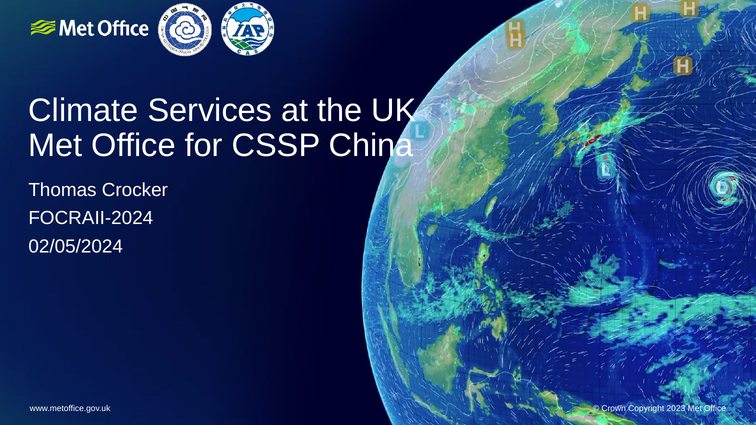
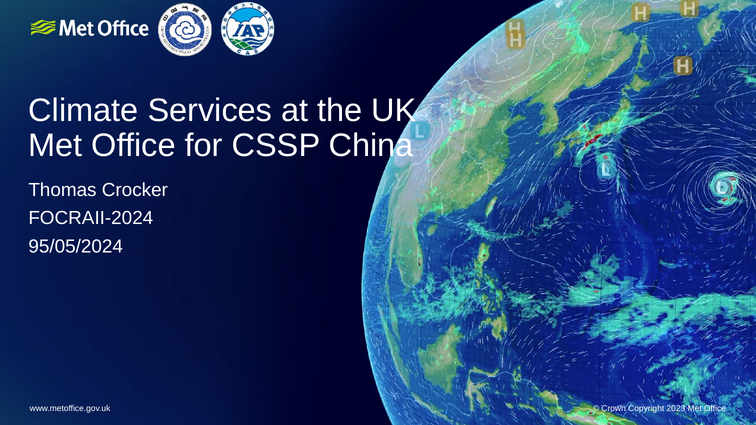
02/05/2024: 02/05/2024 -> 95/05/2024 (76, 247)
